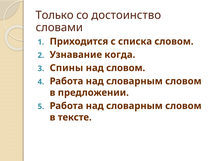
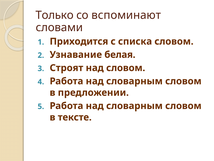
достоинство: достоинство -> вспоминают (126, 15)
когда: когда -> белая (120, 55)
Спины: Спины -> Строят (66, 68)
